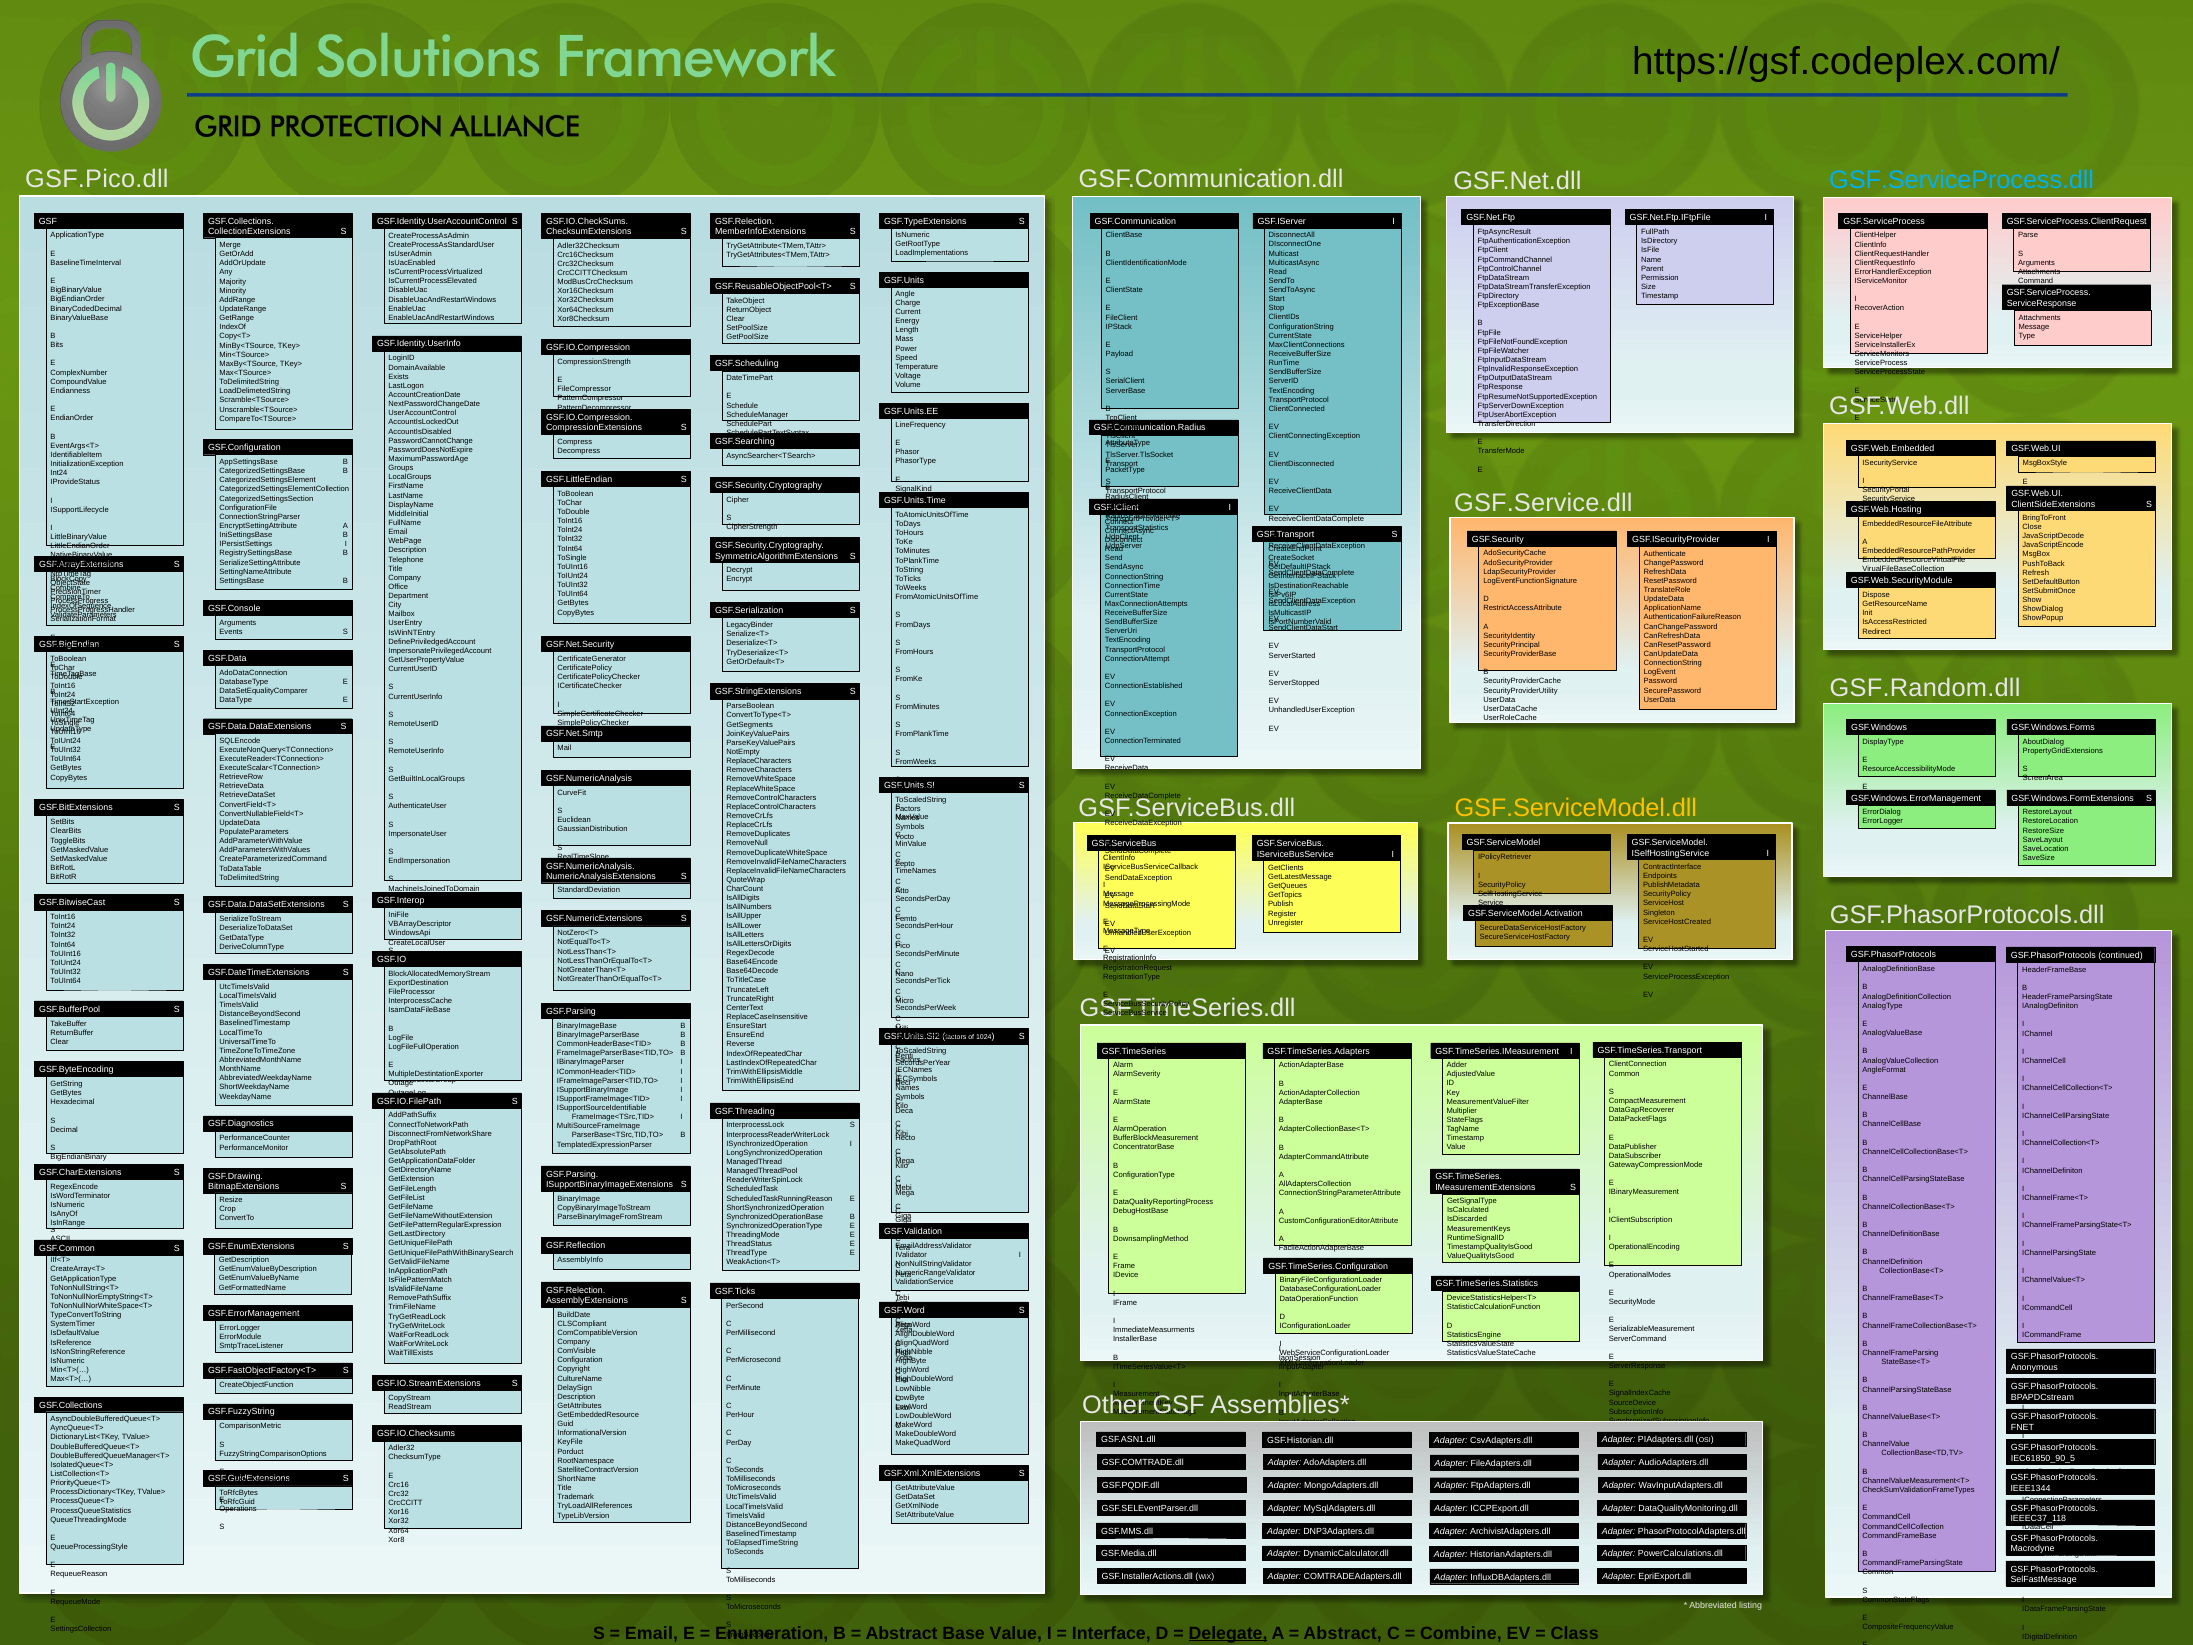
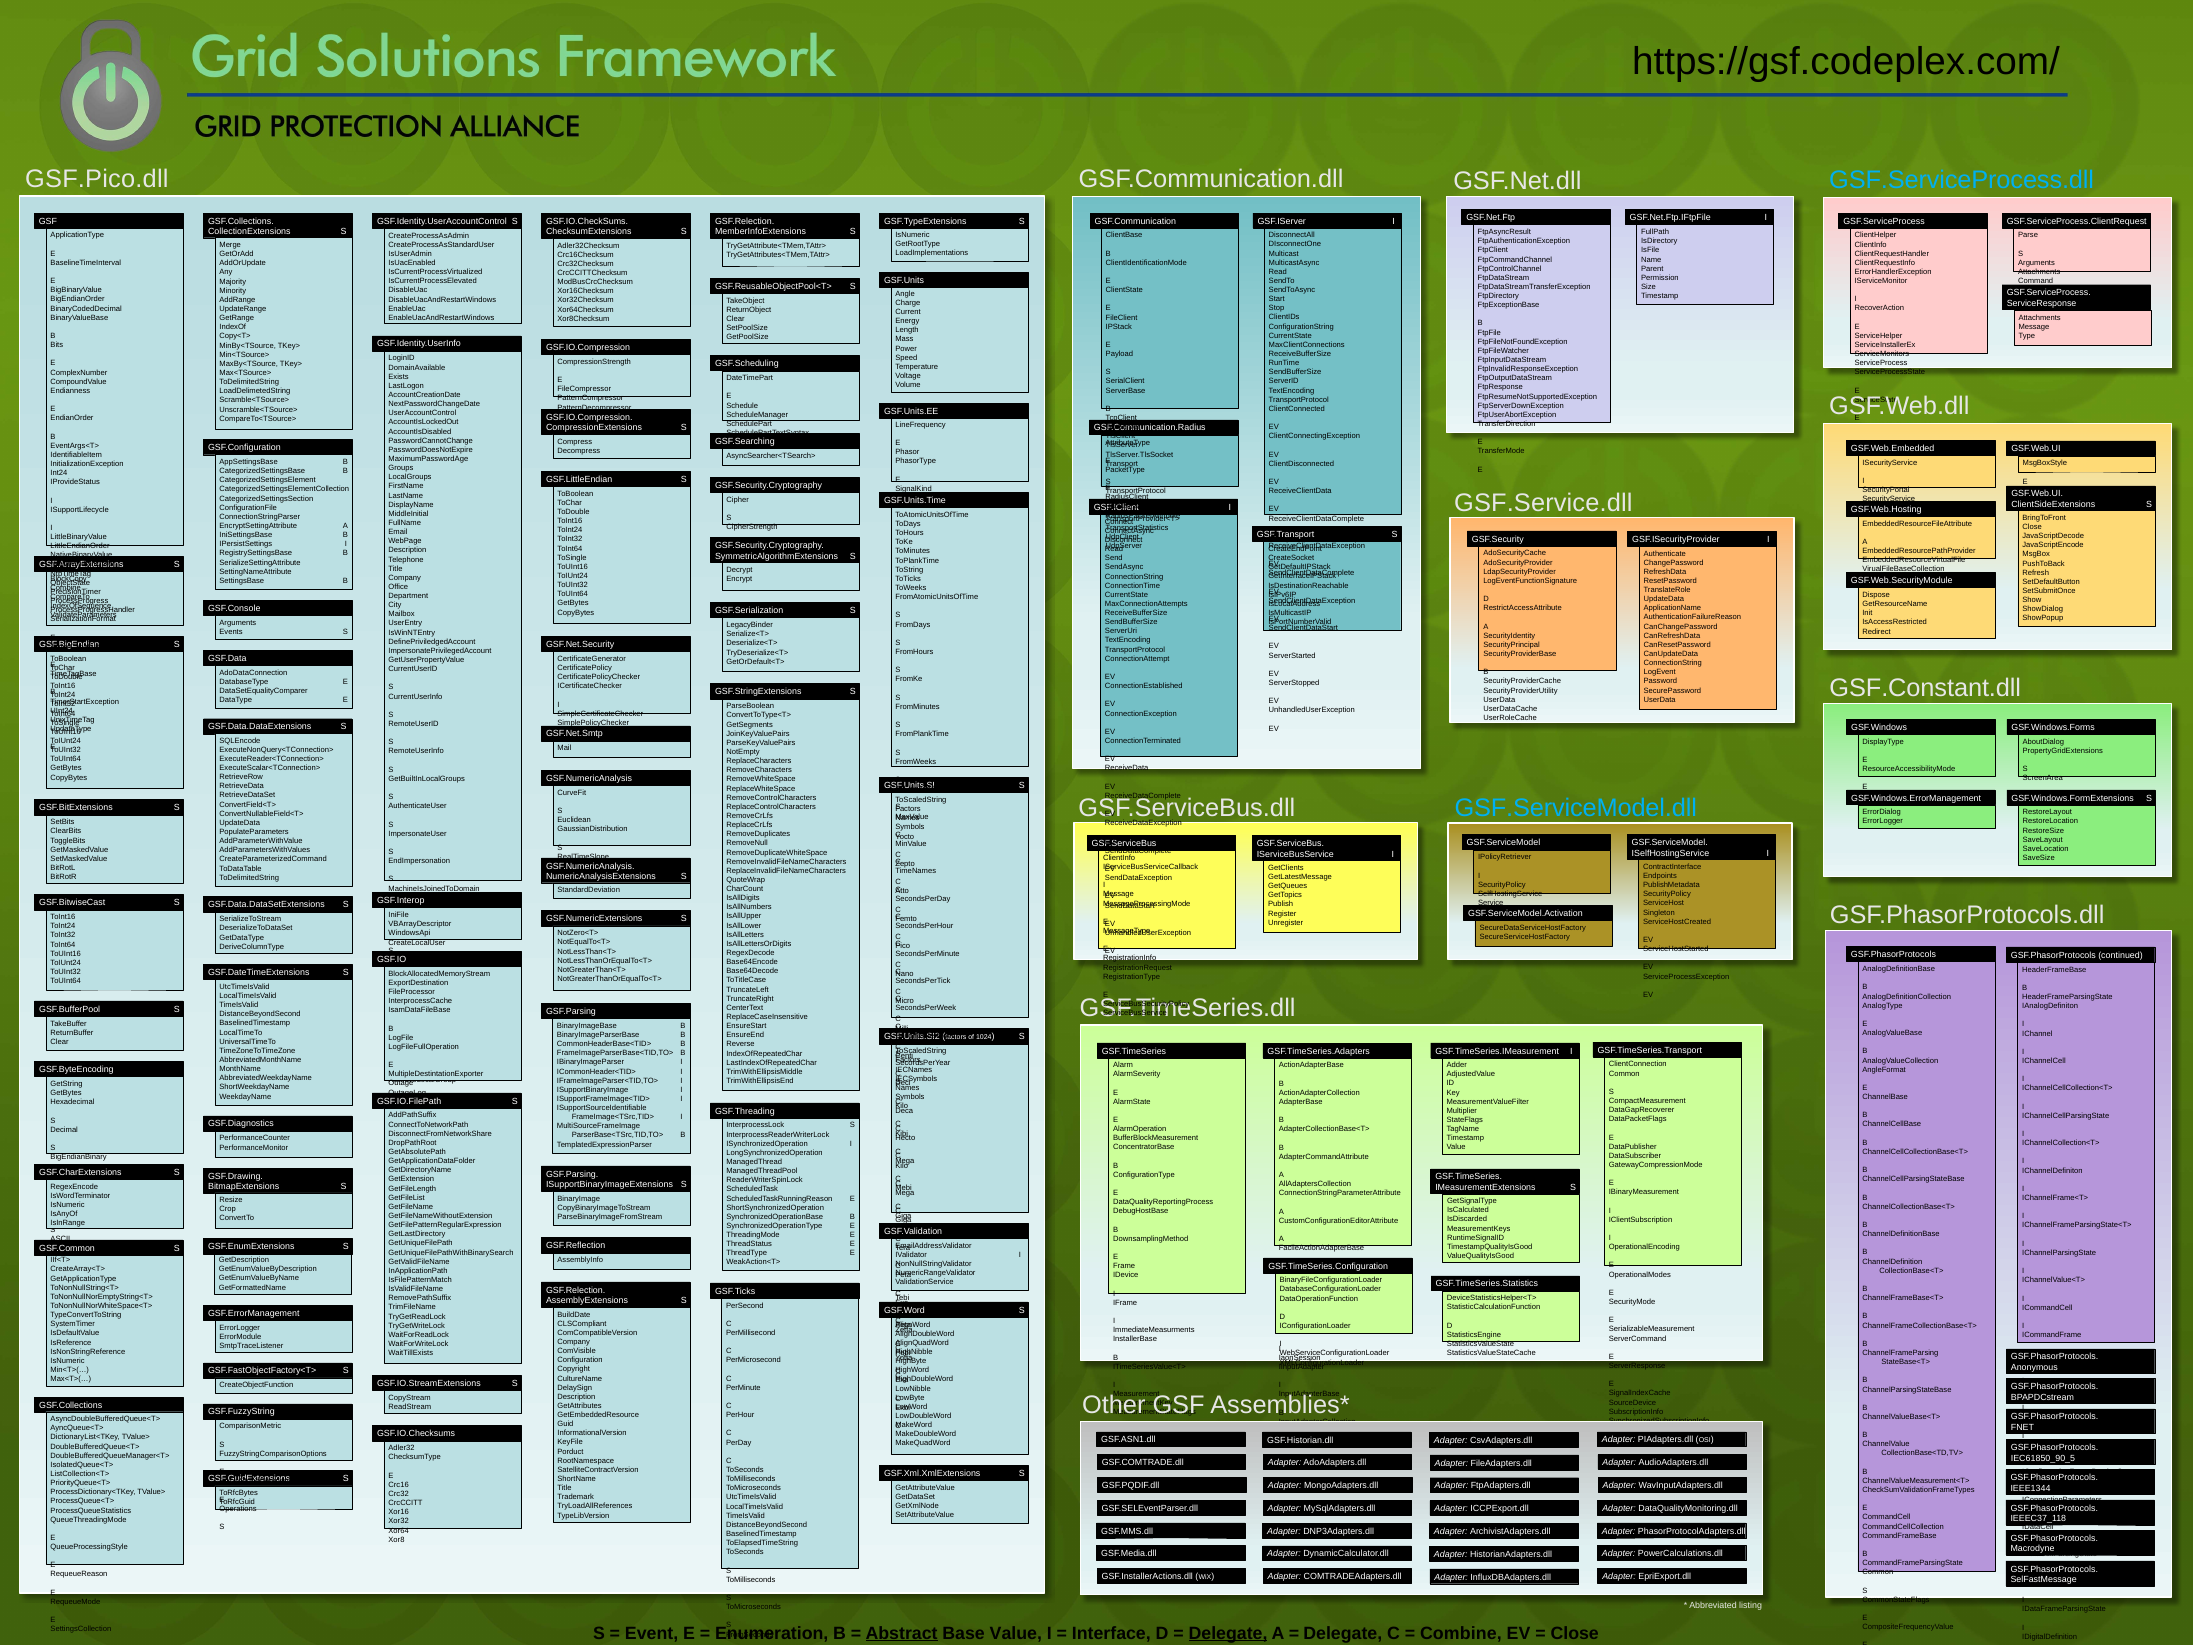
GSF.Random.dll: GSF.Random.dll -> GSF.Constant.dll (1925, 688)
GSF.ServiceModel.dll colour: yellow -> light blue (1576, 808)
Email: Email -> Event (652, 1633)
Abstract underline: none -> present (902, 1633)
Abstract: Abstract -> Delegate (1343, 1633)
Class: Class -> Close (1575, 1633)
